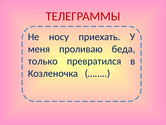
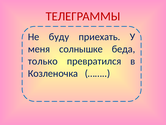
носу: носу -> буду (59, 37)
проливаю: проливаю -> солнышке (81, 49)
